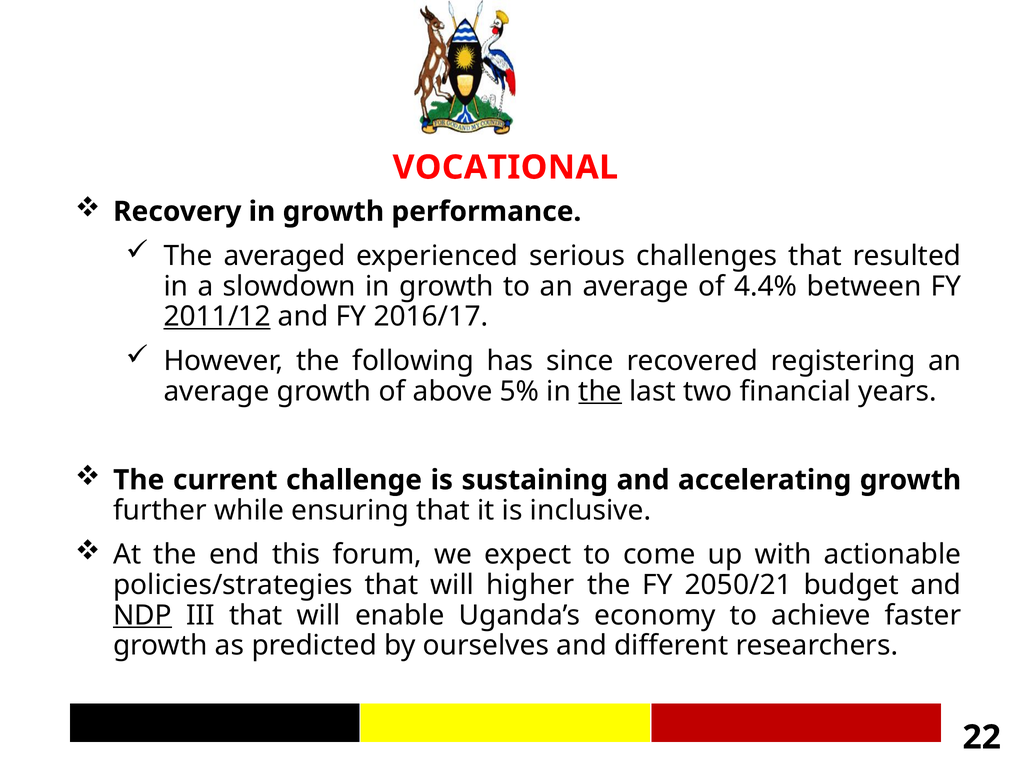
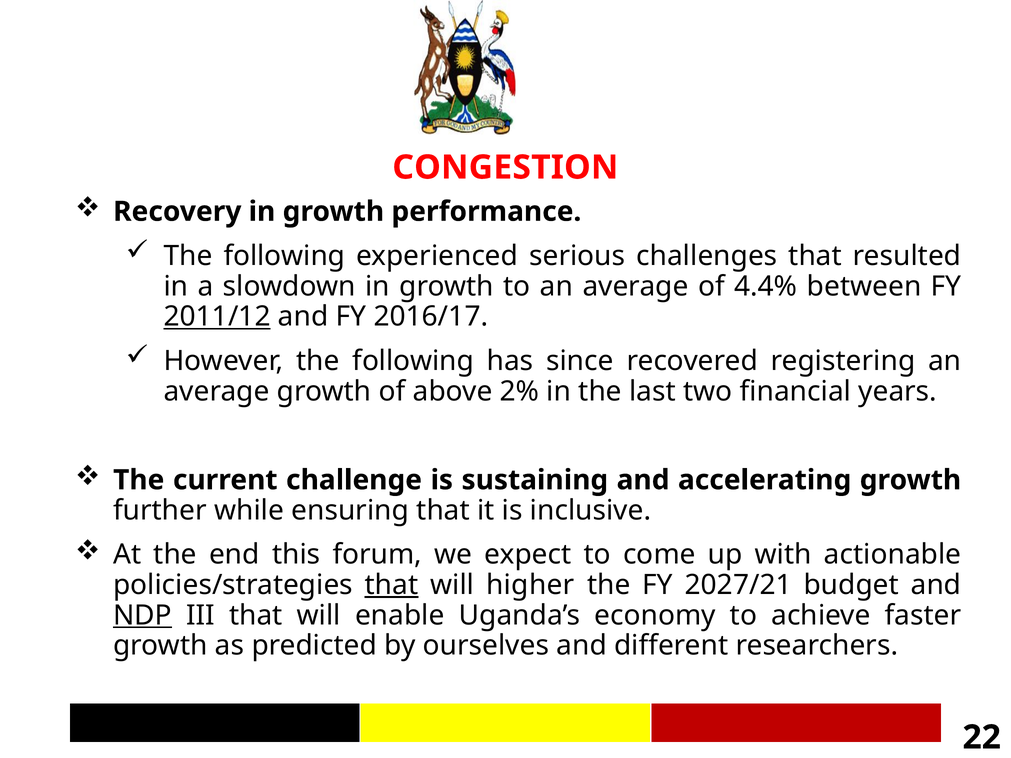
VOCATIONAL: VOCATIONAL -> CONGESTION (505, 168)
averaged: averaged -> following (284, 256)
5%: 5% -> 2% (519, 391)
the underline: present -> none (600, 391)
that underline: none -> present (391, 585)
2050/21: 2050/21 -> 2027/21 (738, 585)
